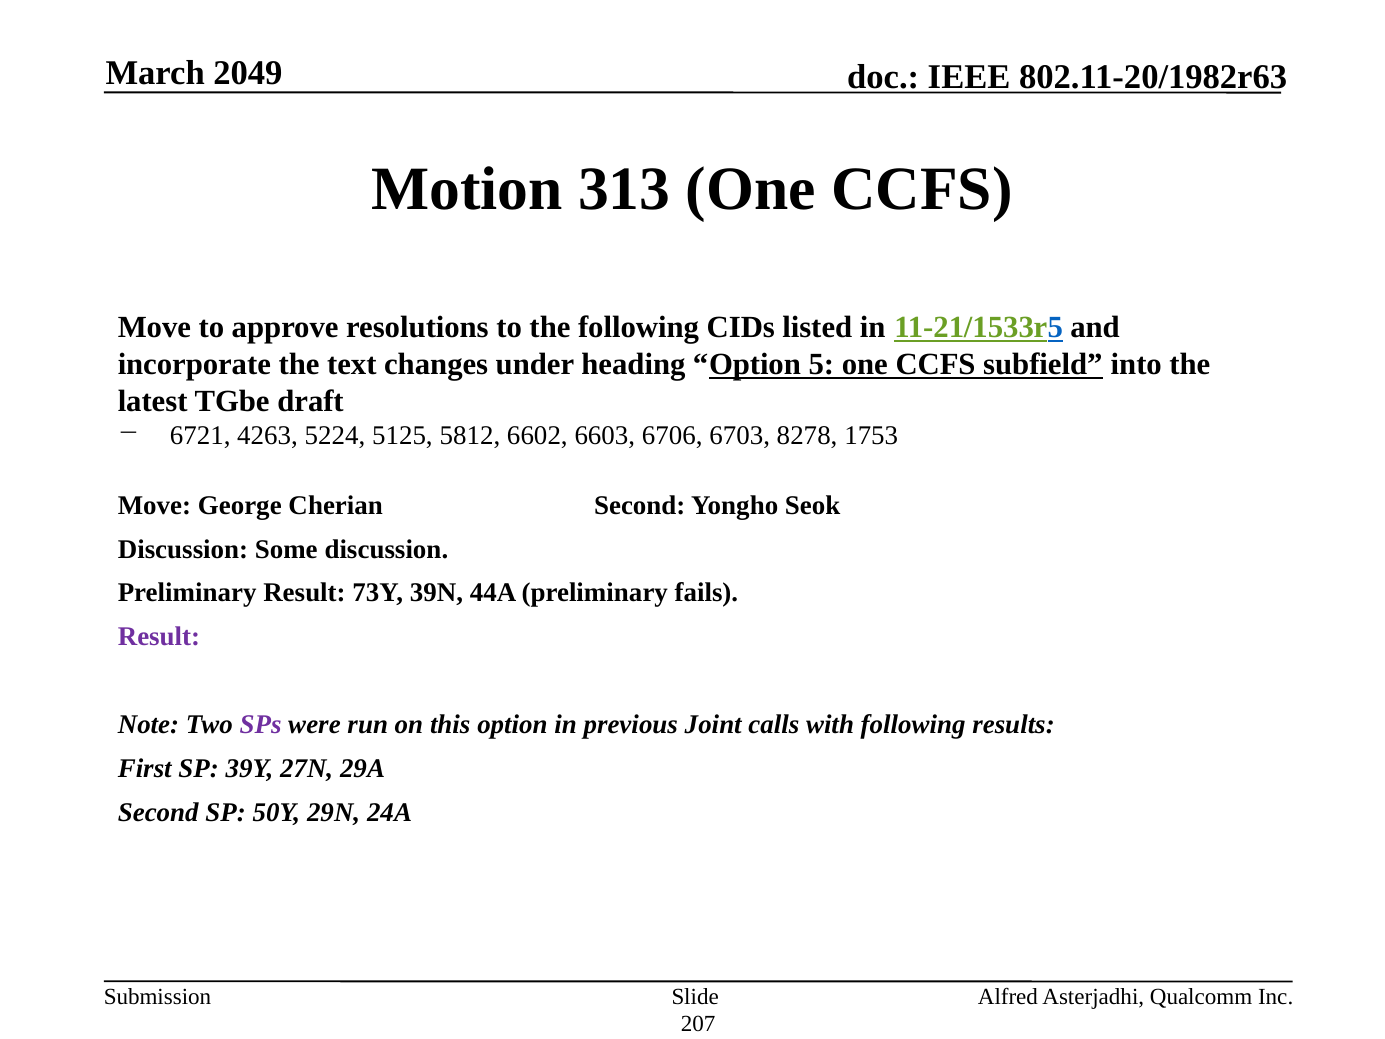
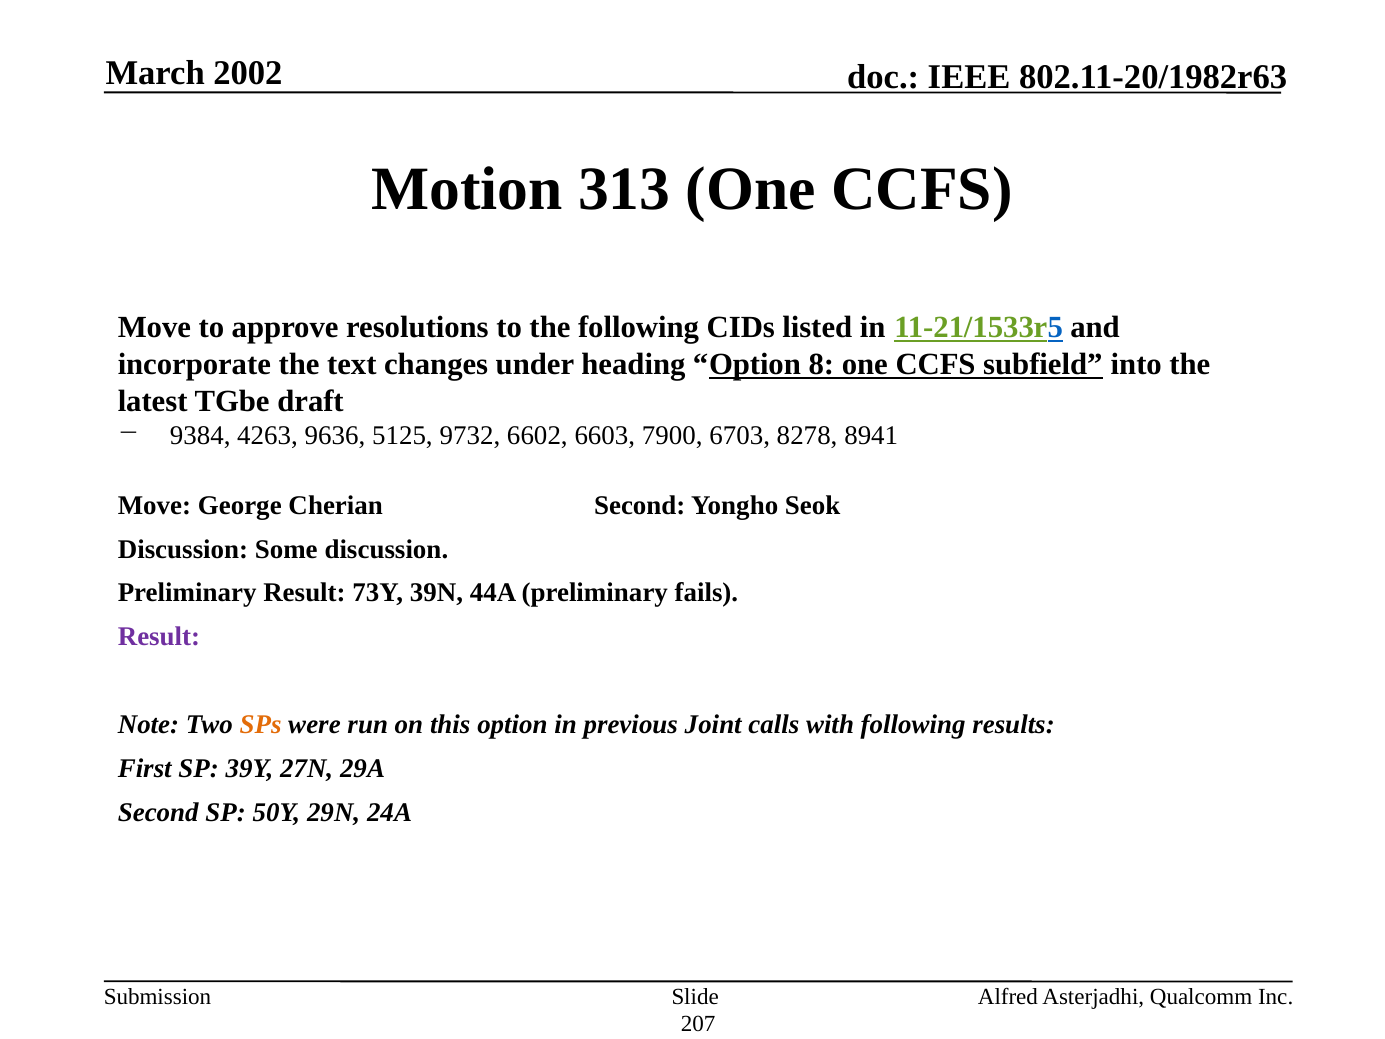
2049: 2049 -> 2002 (248, 73)
5: 5 -> 8 (821, 365)
6721: 6721 -> 9384 (200, 436)
5224: 5224 -> 9636 (335, 436)
5812: 5812 -> 9732 (470, 436)
6706: 6706 -> 7900 (672, 436)
1753: 1753 -> 8941 (871, 436)
SPs colour: purple -> orange (261, 725)
